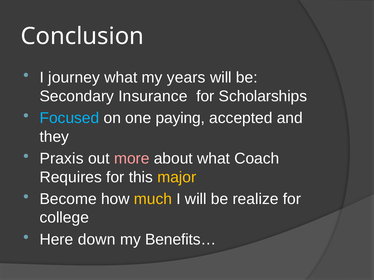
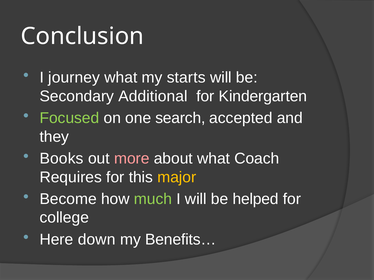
years: years -> starts (186, 78)
Insurance: Insurance -> Additional (153, 96)
Scholarships: Scholarships -> Kindergarten (263, 96)
Focused colour: light blue -> light green (69, 118)
paying: paying -> search (180, 118)
Praxis: Praxis -> Books (62, 159)
much colour: yellow -> light green (153, 199)
realize: realize -> helped (256, 199)
